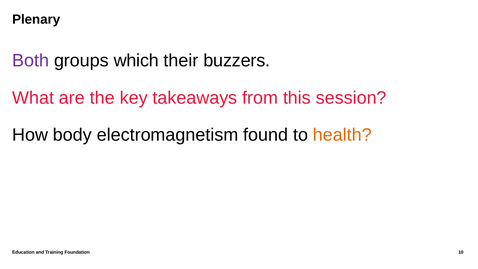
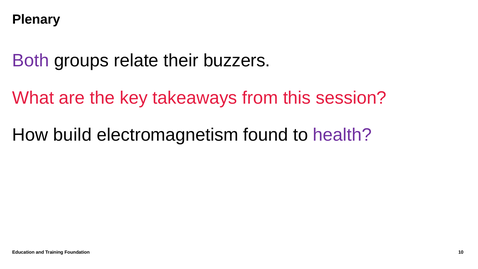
which: which -> relate (136, 61)
body: body -> build (72, 135)
health colour: orange -> purple (342, 135)
